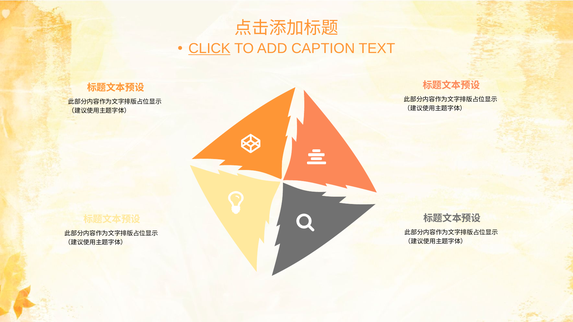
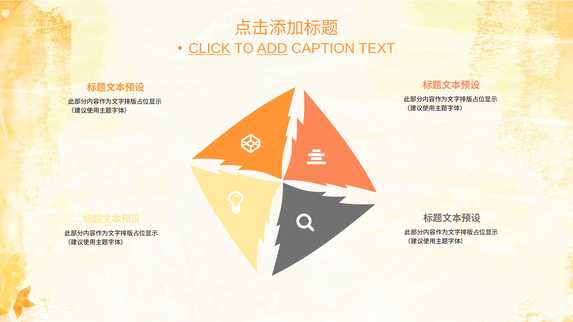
ADD underline: none -> present (272, 49)
